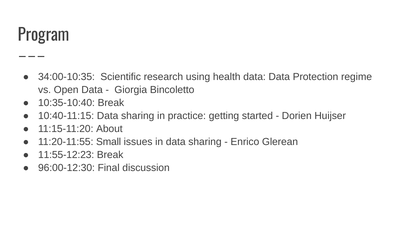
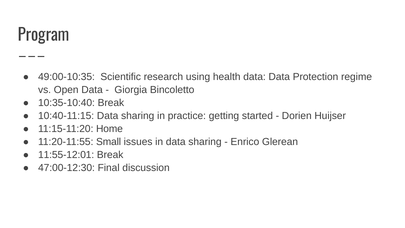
34:00-10:35: 34:00-10:35 -> 49:00-10:35 (66, 77)
About: About -> Home (109, 129)
11:55-12:23: 11:55-12:23 -> 11:55-12:01 (66, 155)
96:00-12:30: 96:00-12:30 -> 47:00-12:30 (66, 168)
